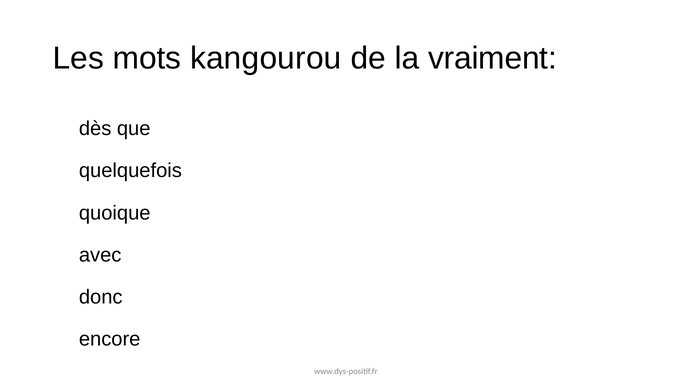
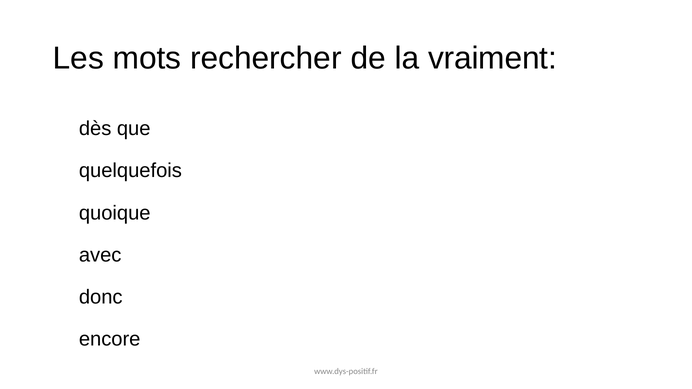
kangourou: kangourou -> rechercher (266, 58)
